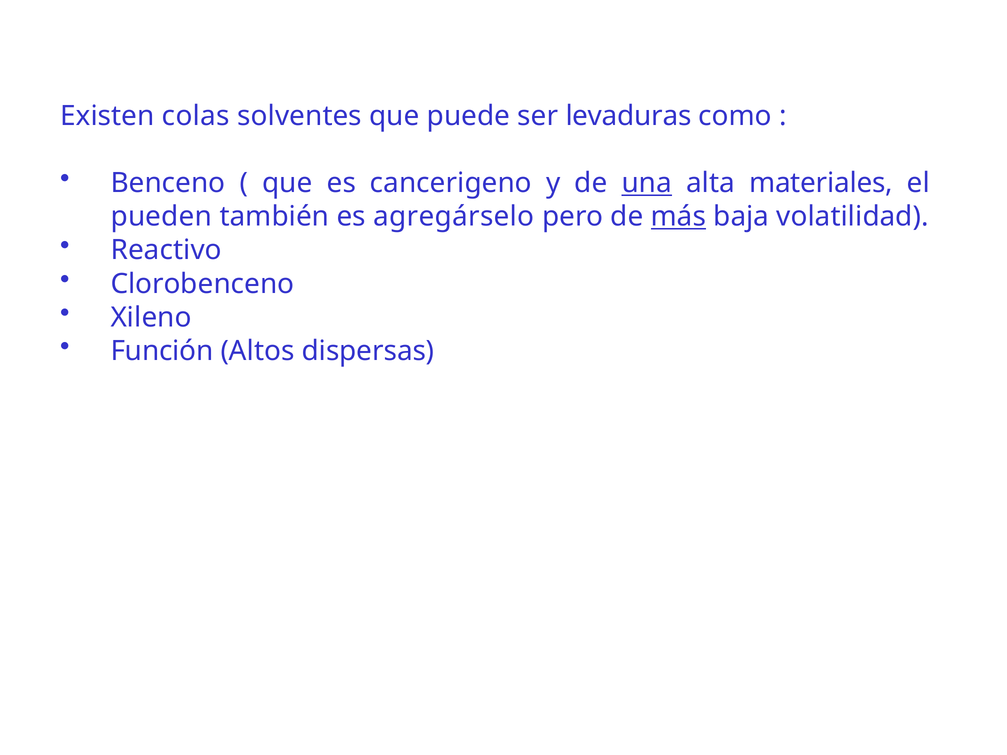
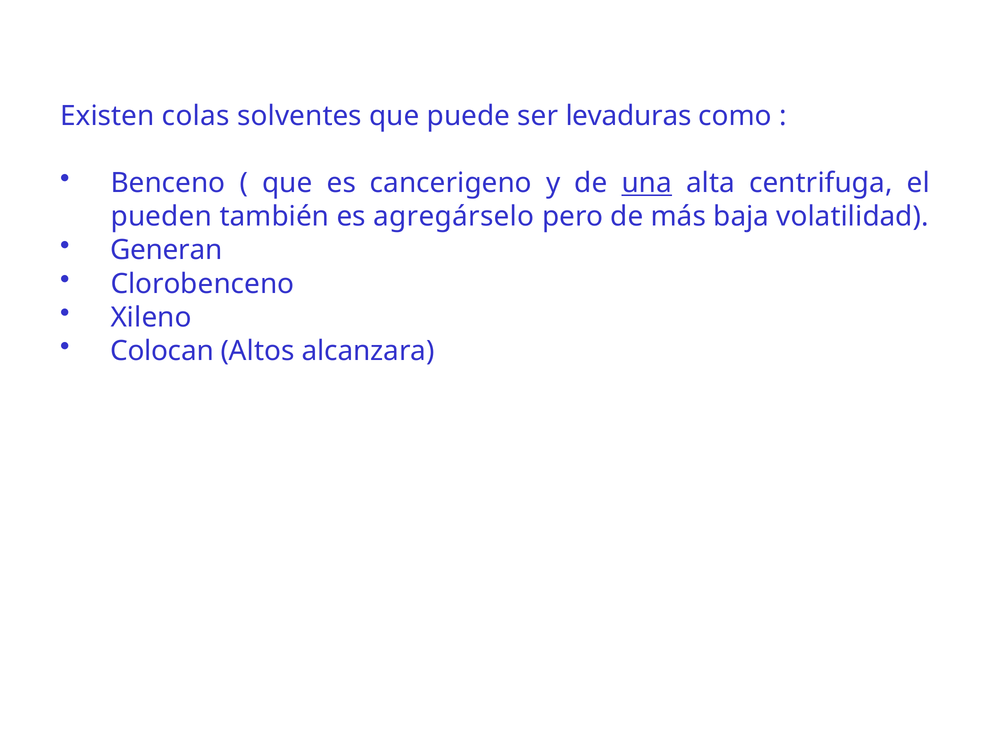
materiales: materiales -> centrifuga (821, 183)
más underline: present -> none (678, 217)
Reactivo: Reactivo -> Generan (166, 250)
Función: Función -> Colocan (162, 351)
dispersas: dispersas -> alcanzara (368, 351)
